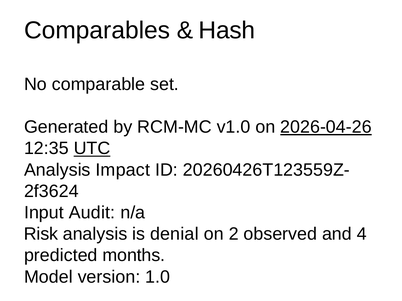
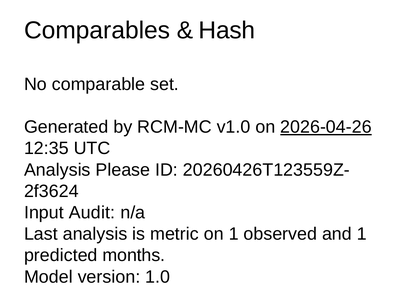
UTC underline: present -> none (92, 149)
Impact: Impact -> Please (123, 170)
Risk: Risk -> Last (41, 234)
denial: denial -> metric (174, 234)
on 2: 2 -> 1 (234, 234)
and 4: 4 -> 1 (362, 234)
